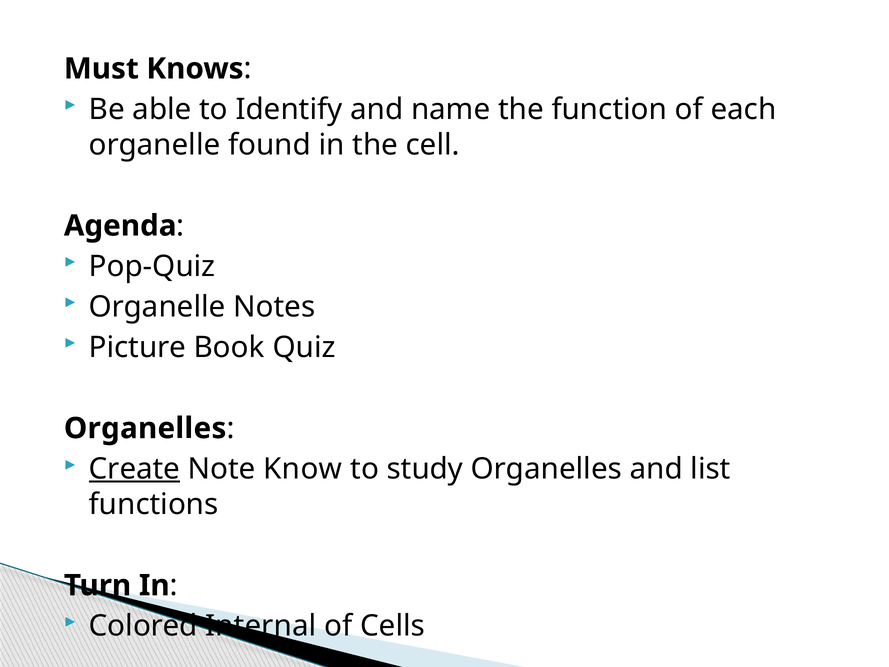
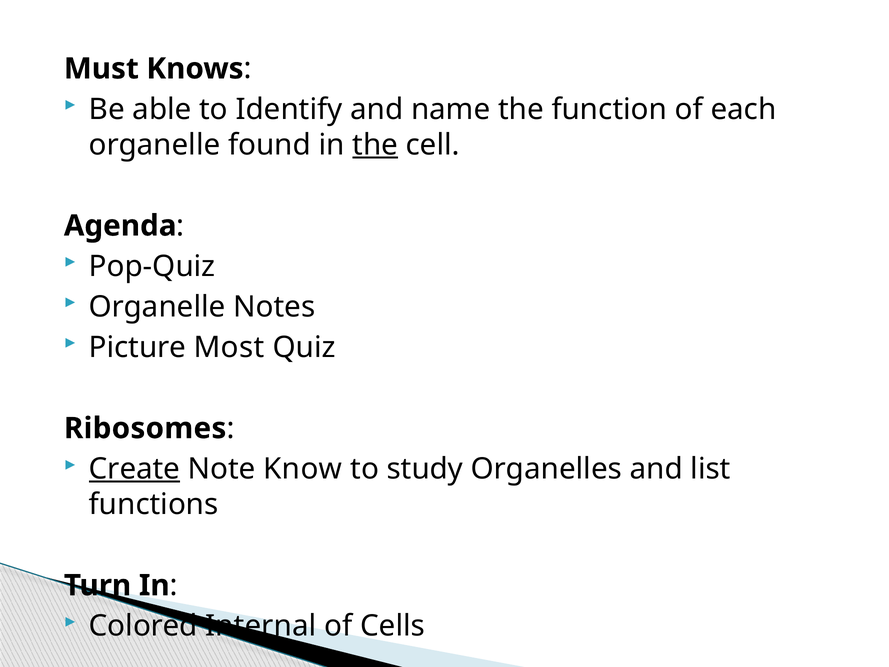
the underline: none -> present (375, 145)
Book: Book -> Most (229, 347)
Organelles: Organelles -> Ribosomes (145, 428)
